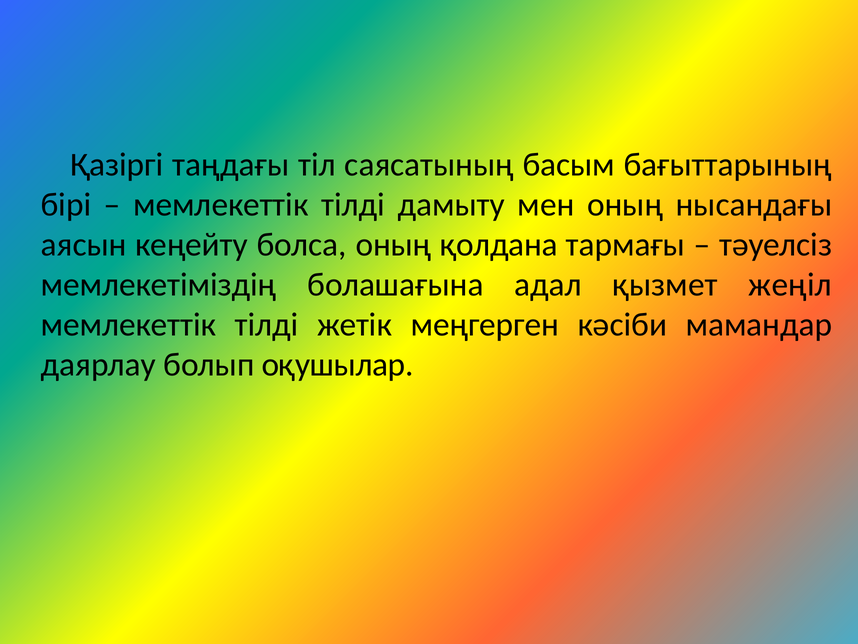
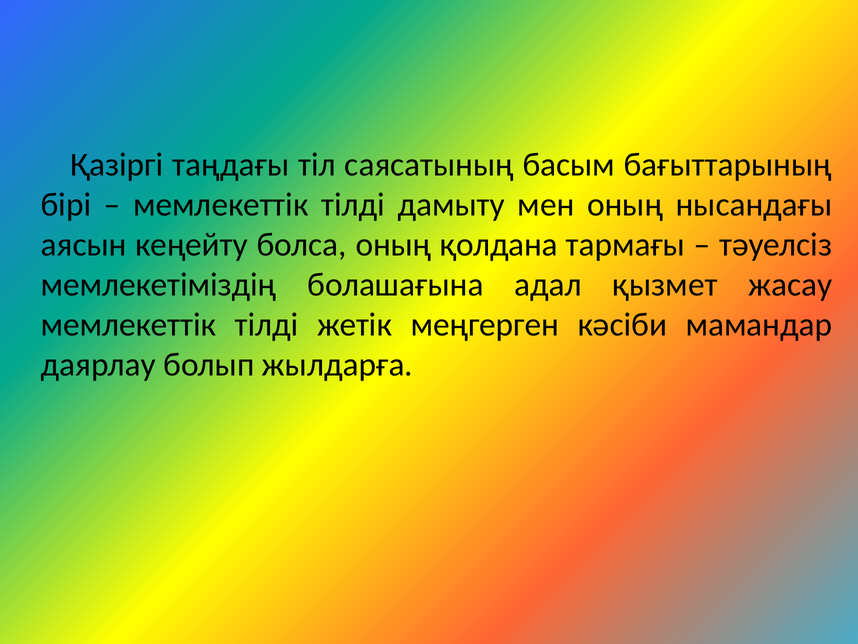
жеңіл: жеңіл -> жасау (790, 284)
оқушылар: оқушылар -> жылдарға (337, 364)
